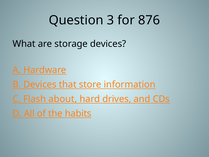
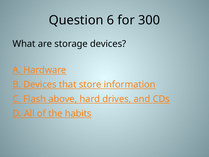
3: 3 -> 6 (110, 20)
876: 876 -> 300 (149, 20)
about: about -> above (63, 99)
